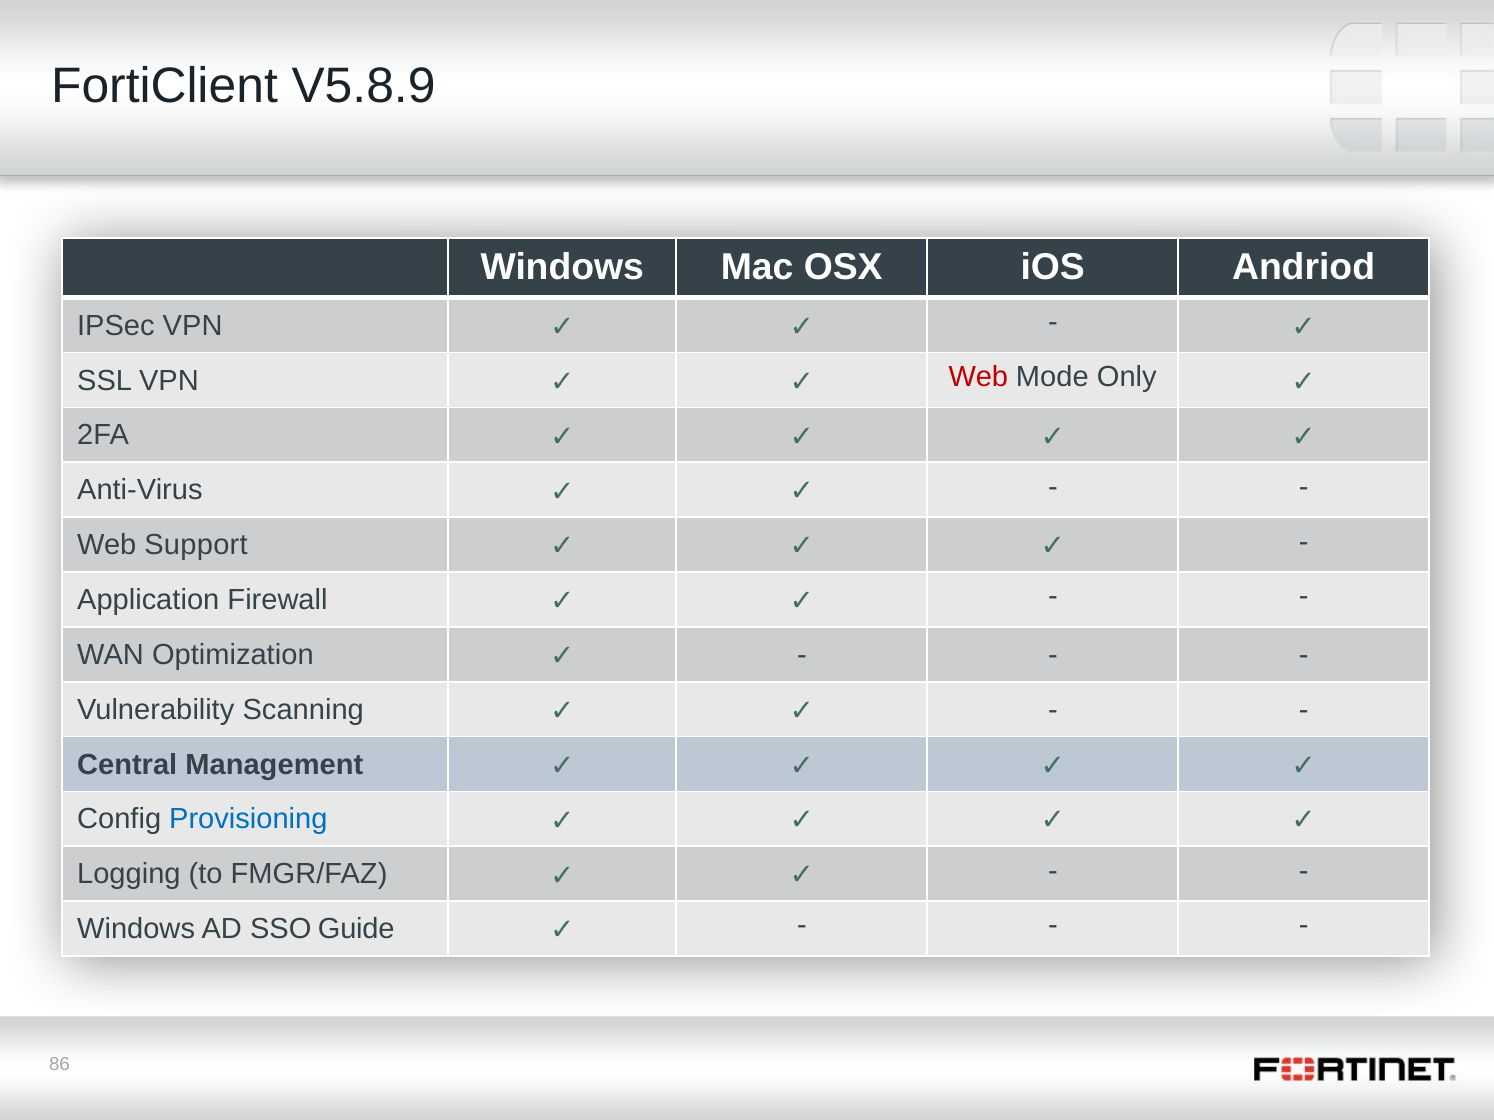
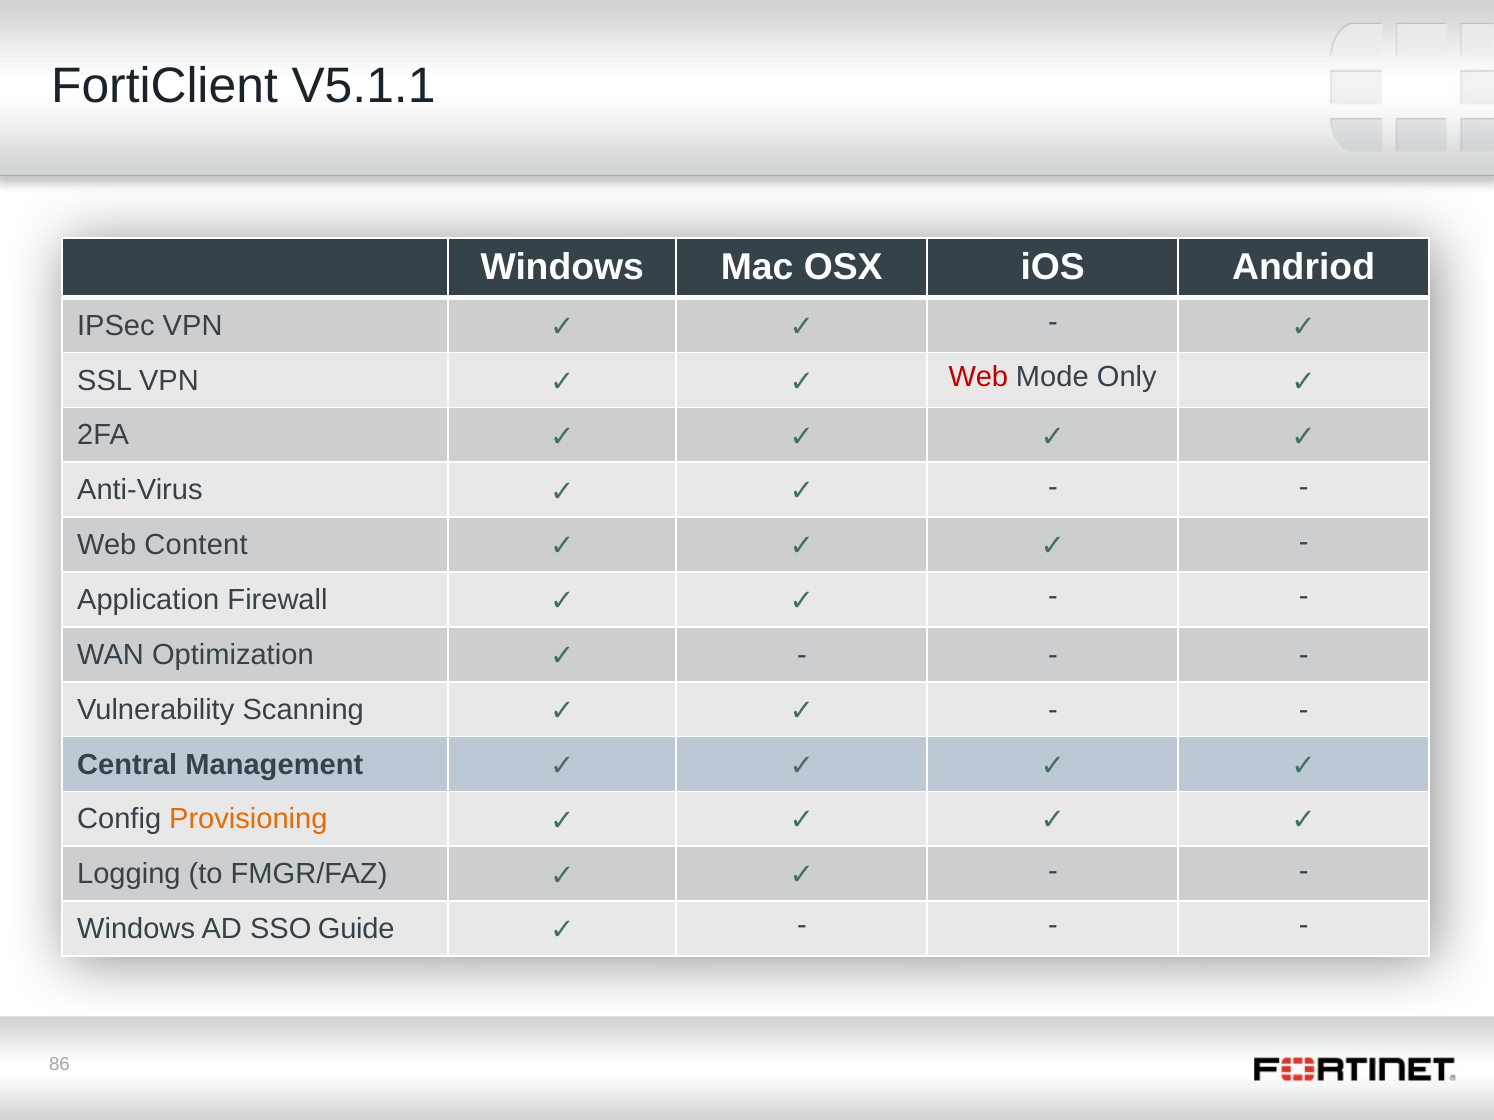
V5.8.9: V5.8.9 -> V5.1.1 (364, 86)
Support: Support -> Content (196, 545)
Provisioning colour: blue -> orange (248, 820)
